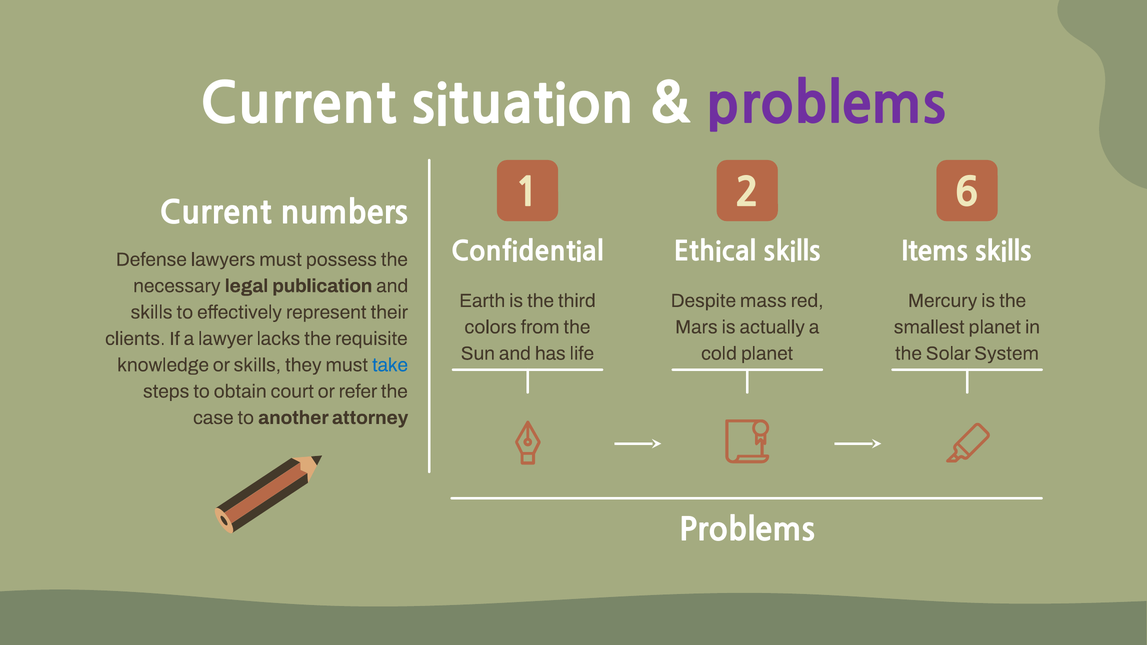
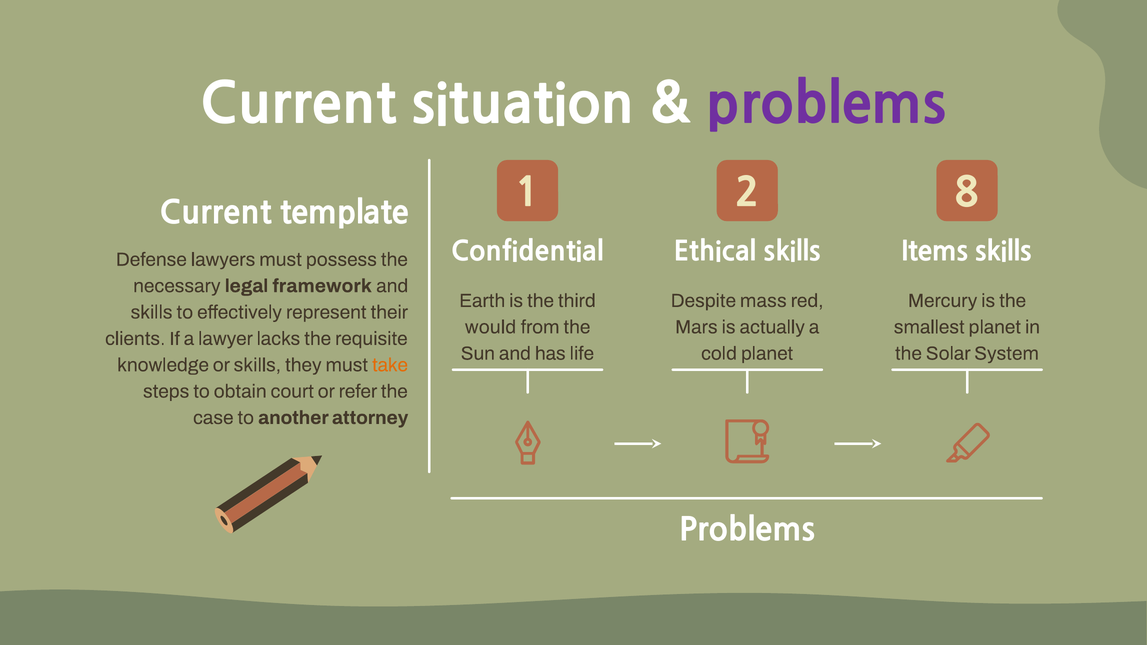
6: 6 -> 8 (967, 193)
numbers: numbers -> template (345, 213)
publication: publication -> framework (322, 286)
colors: colors -> would (490, 327)
take colour: blue -> orange (390, 365)
